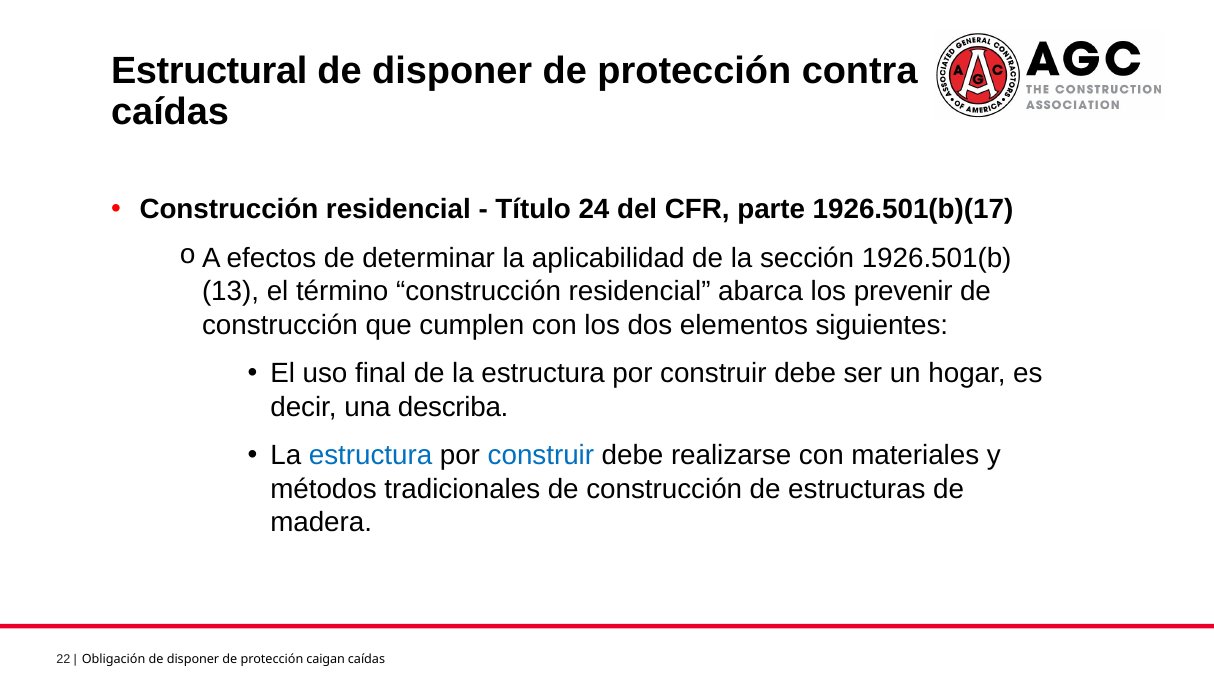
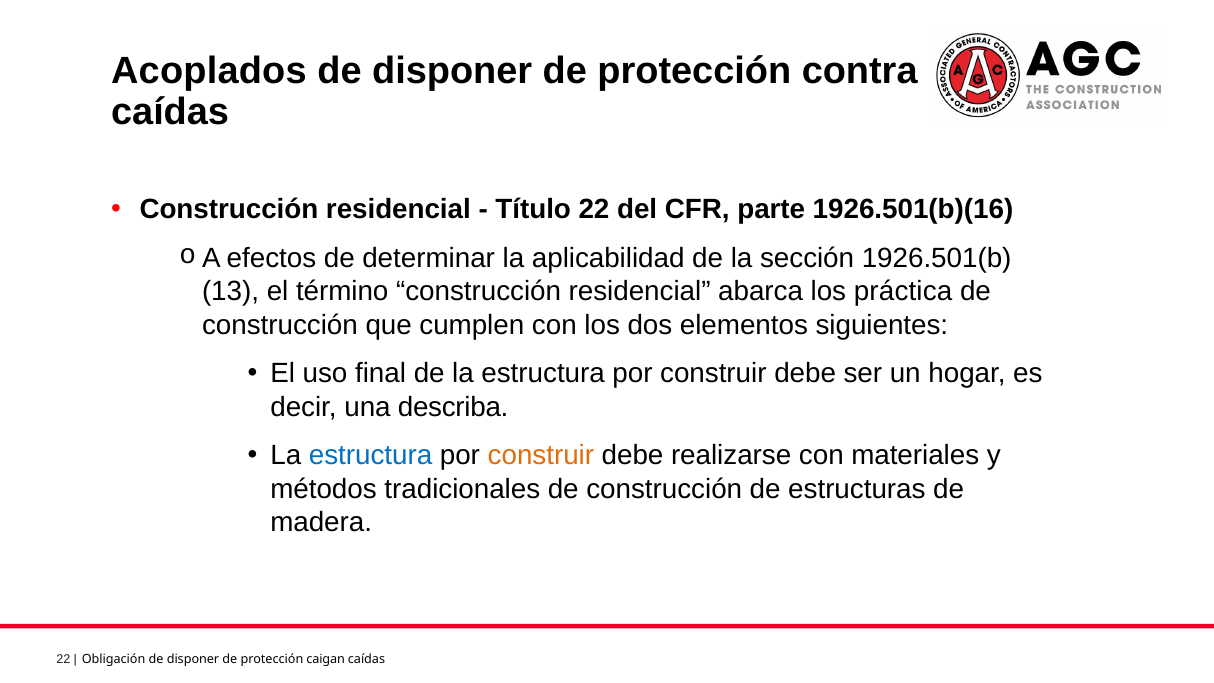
Estructural: Estructural -> Acoplados (209, 71)
Título 24: 24 -> 22 (594, 210)
1926.501(b)(17: 1926.501(b)(17 -> 1926.501(b)(16 (913, 210)
prevenir: prevenir -> práctica (903, 292)
construir colour: blue -> orange (541, 455)
